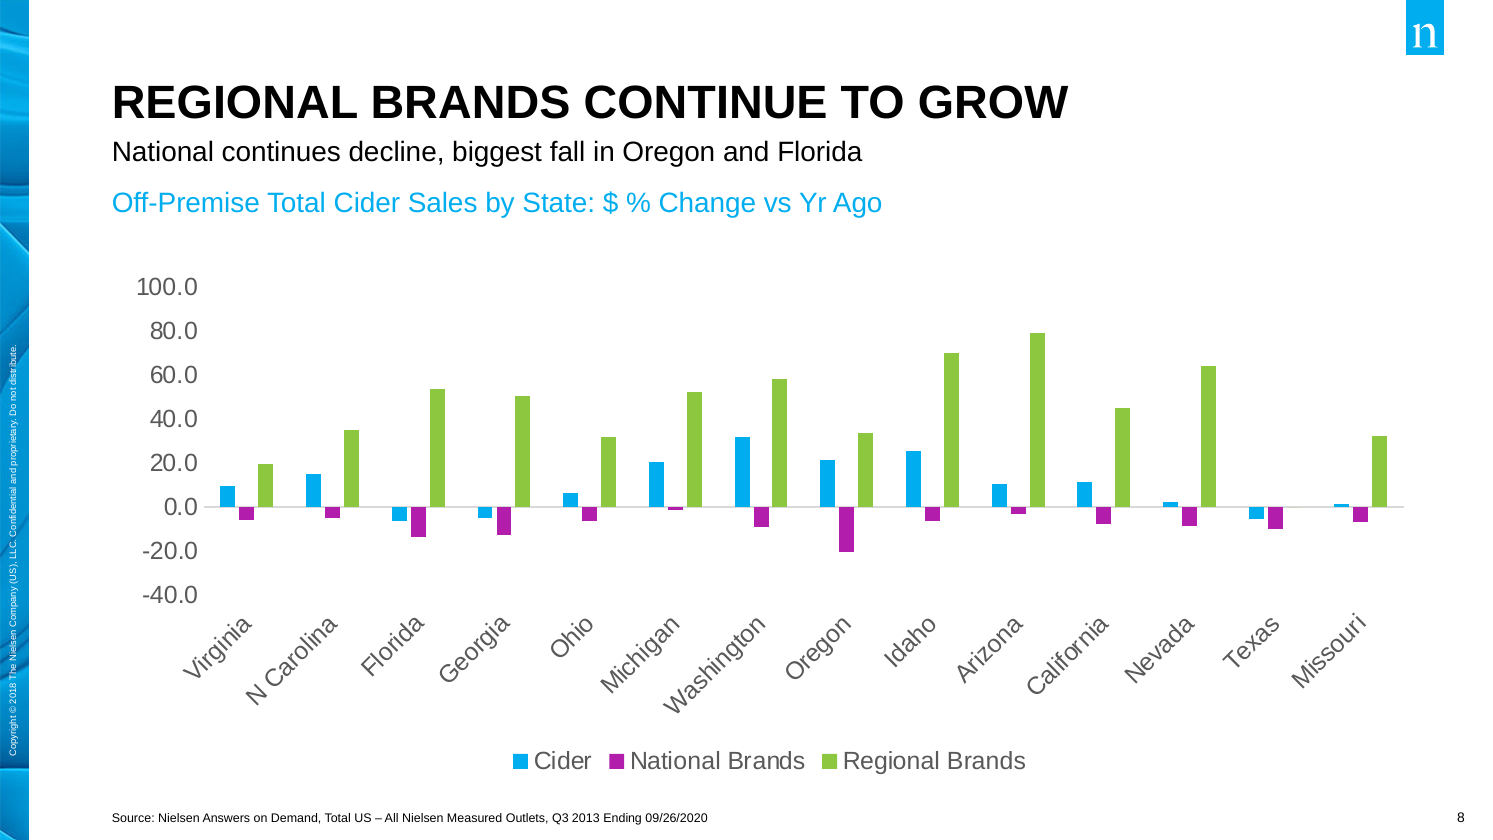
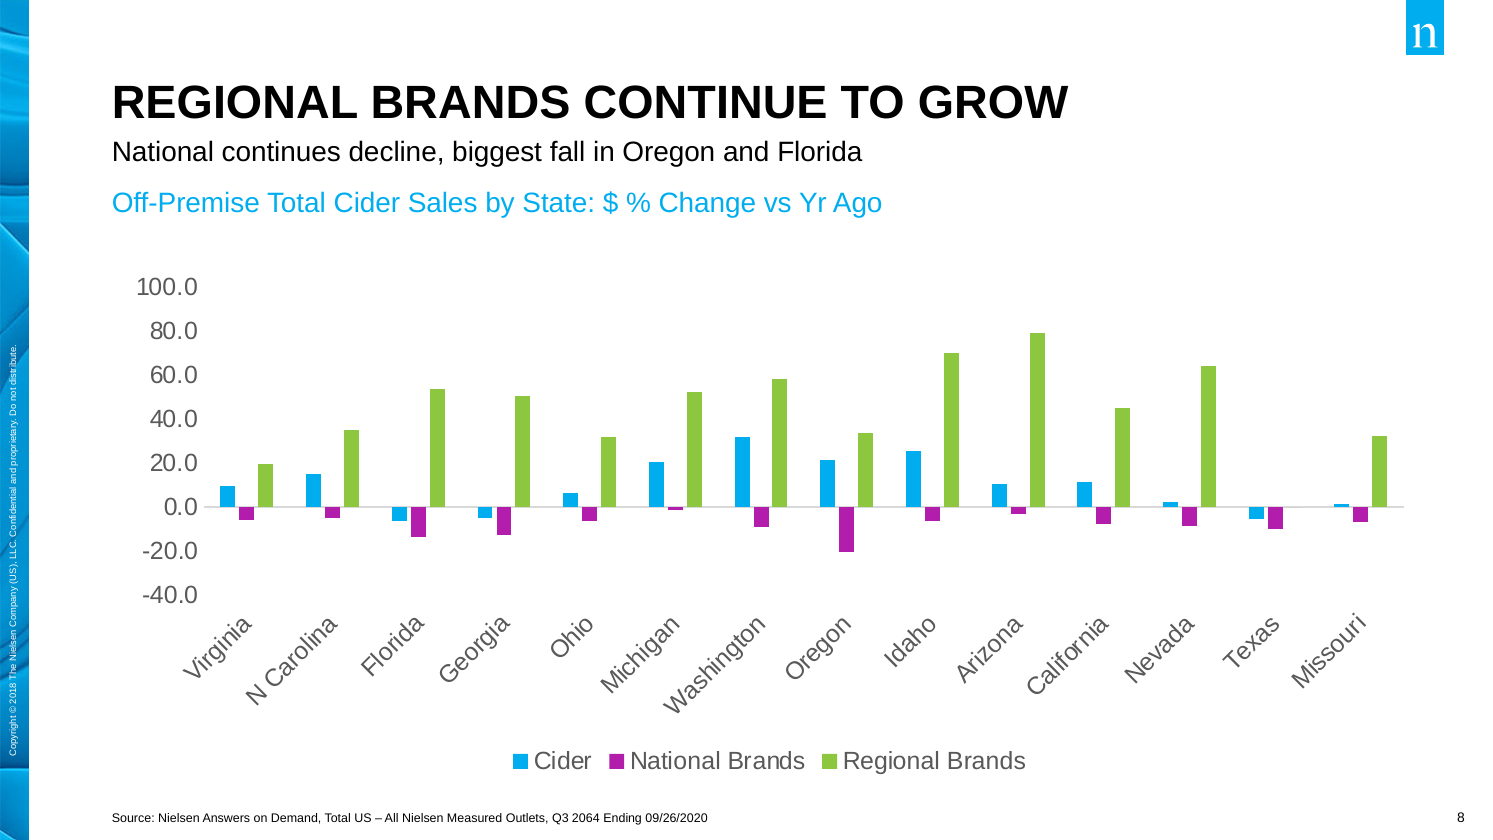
2013: 2013 -> 2064 (586, 819)
